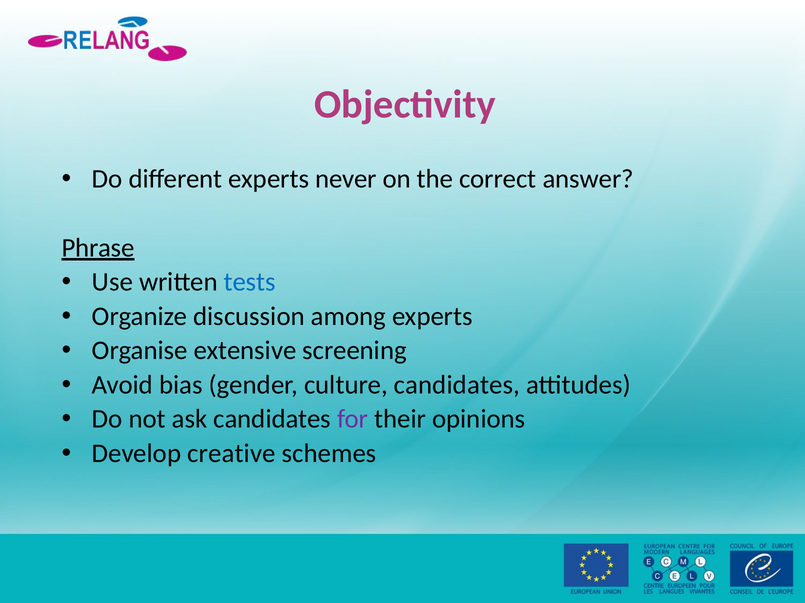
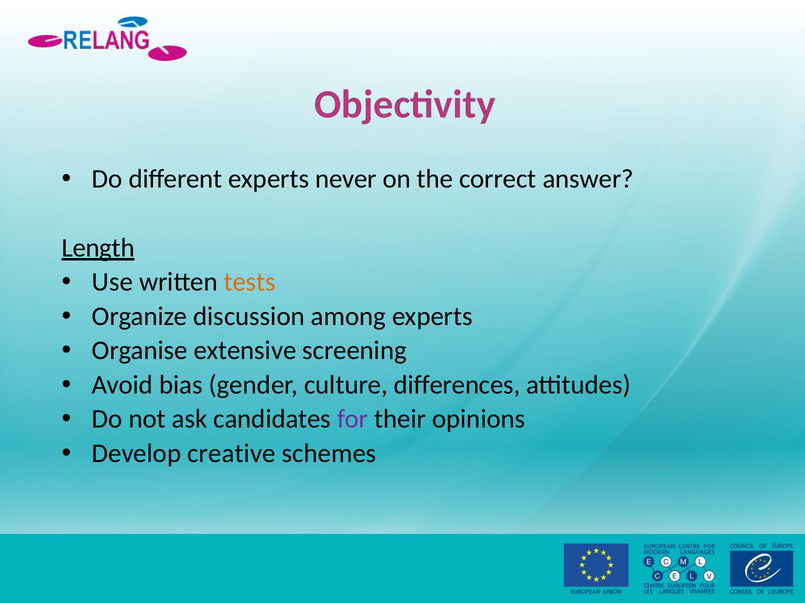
Phrase: Phrase -> Length (98, 248)
tests colour: blue -> orange (250, 282)
culture candidates: candidates -> differences (457, 385)
